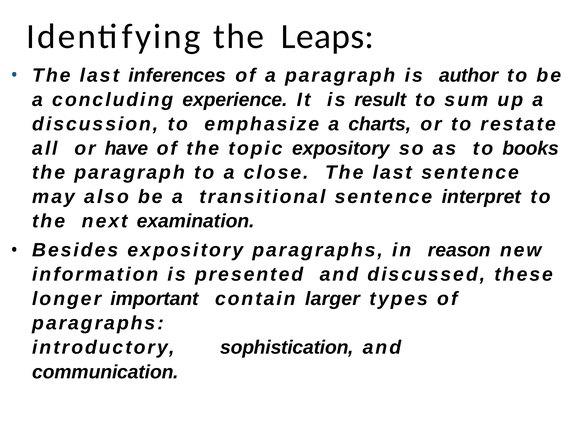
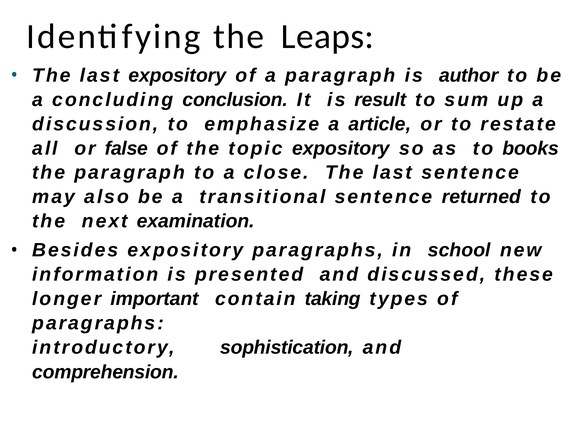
last inferences: inferences -> expository (177, 75)
experience: experience -> conclusion (235, 100)
charts: charts -> article (380, 124)
have: have -> false (126, 148)
interpret: interpret -> returned (481, 197)
reason: reason -> school (459, 250)
larger: larger -> taking (333, 299)
communication: communication -> comprehension (106, 372)
